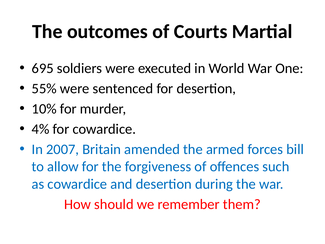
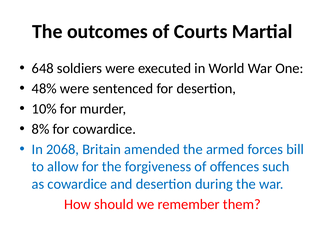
695: 695 -> 648 (43, 68)
55%: 55% -> 48% (44, 88)
4%: 4% -> 8% (41, 129)
2007: 2007 -> 2068 (63, 149)
